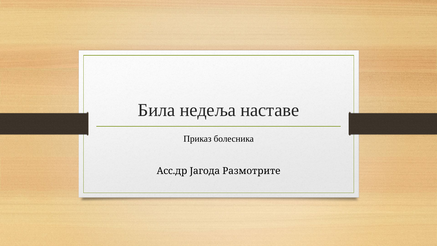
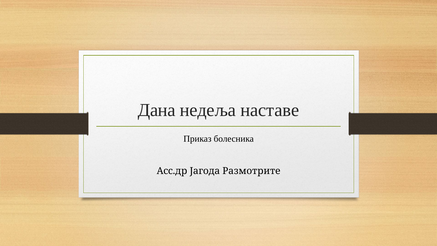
Била: Била -> Дана (157, 110)
